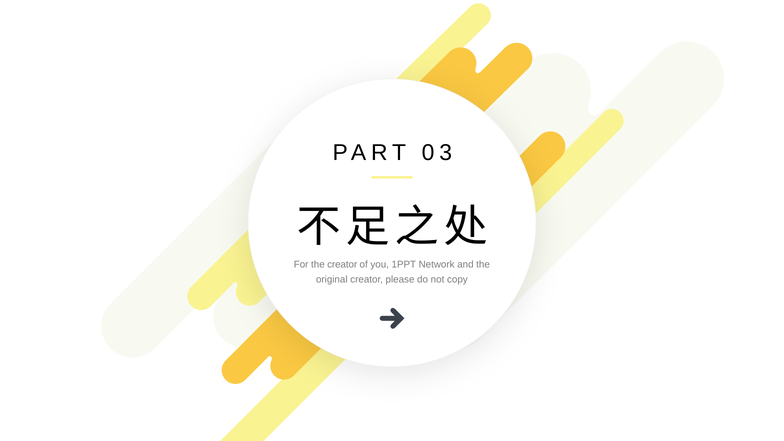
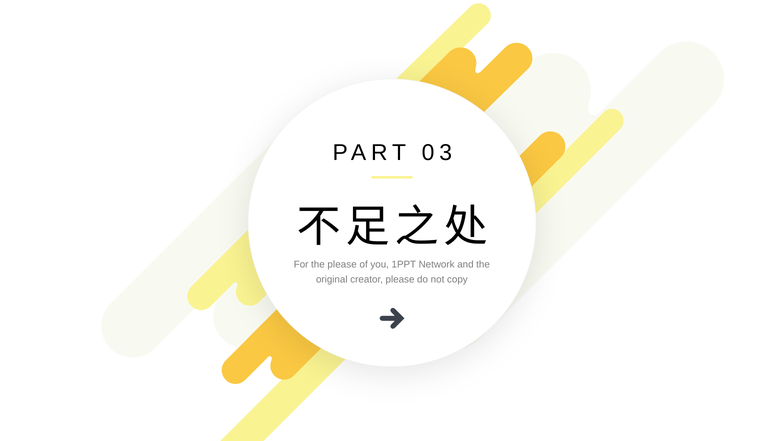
the creator: creator -> please (342, 265)
